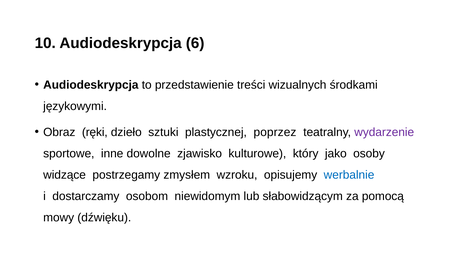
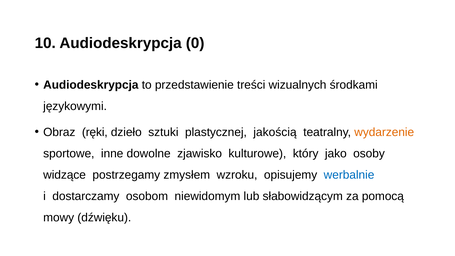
6: 6 -> 0 (195, 43)
poprzez: poprzez -> jakością (275, 132)
wydarzenie colour: purple -> orange (384, 132)
